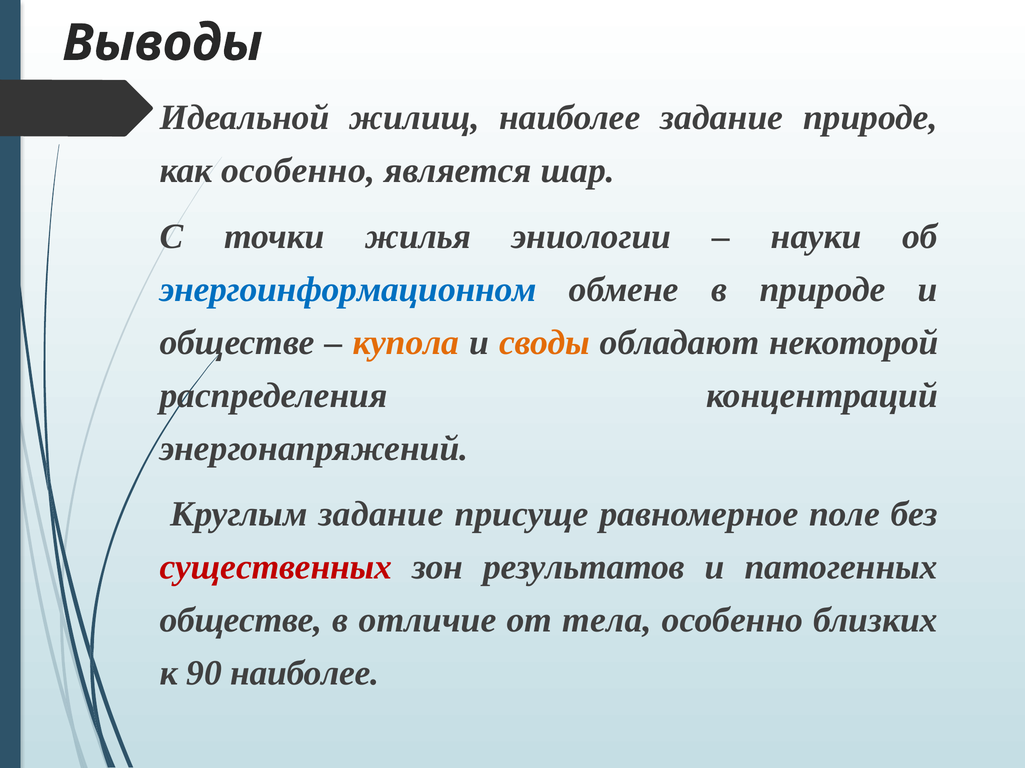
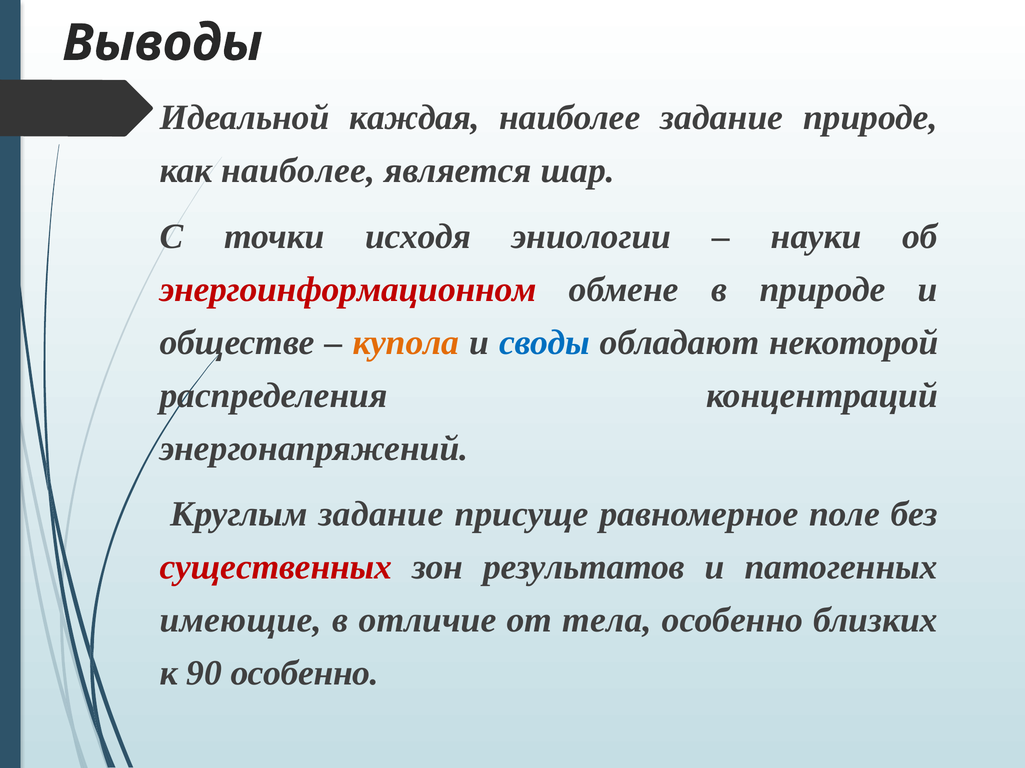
жилищ: жилищ -> каждая (415, 118)
как особенно: особенно -> наиболее (298, 171)
жилья: жилья -> исходя (418, 237)
энергоинформационном colour: blue -> red (348, 290)
своды colour: orange -> blue (544, 343)
обществе: обществе -> имеющие (241, 621)
90 наиболее: наиболее -> особенно (305, 674)
